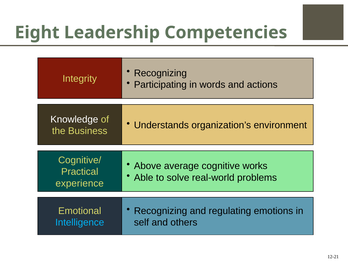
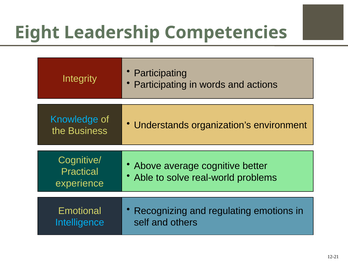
Recognizing: Recognizing -> Participating (160, 73)
Knowledge colour: white -> light blue (74, 119)
works: works -> better (255, 166)
